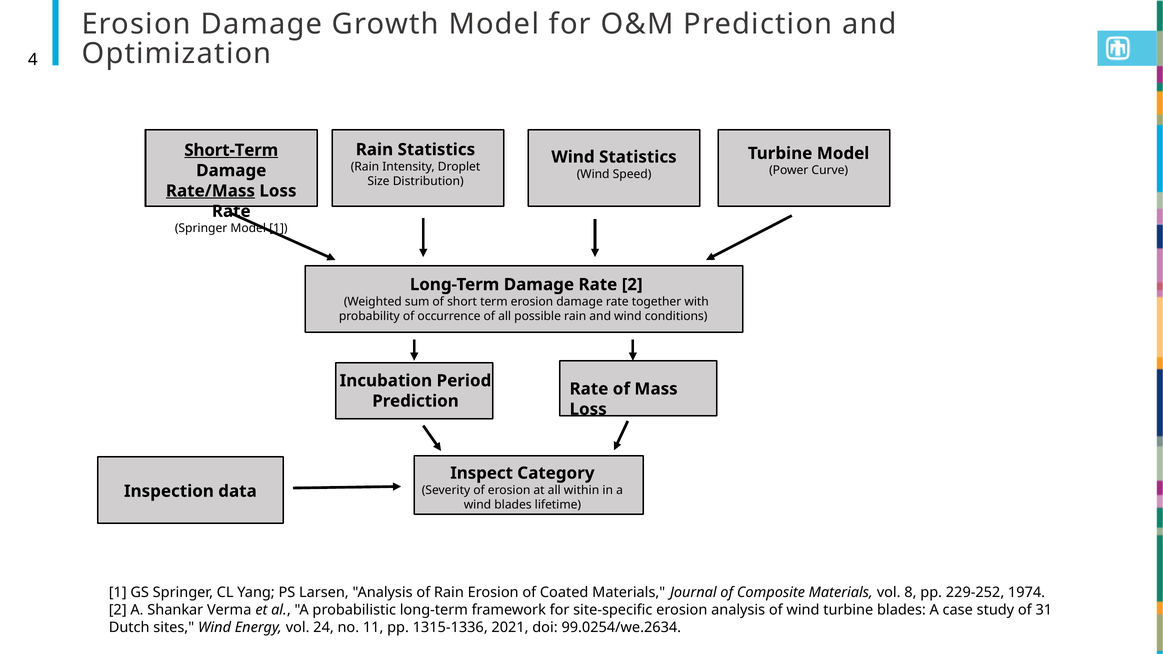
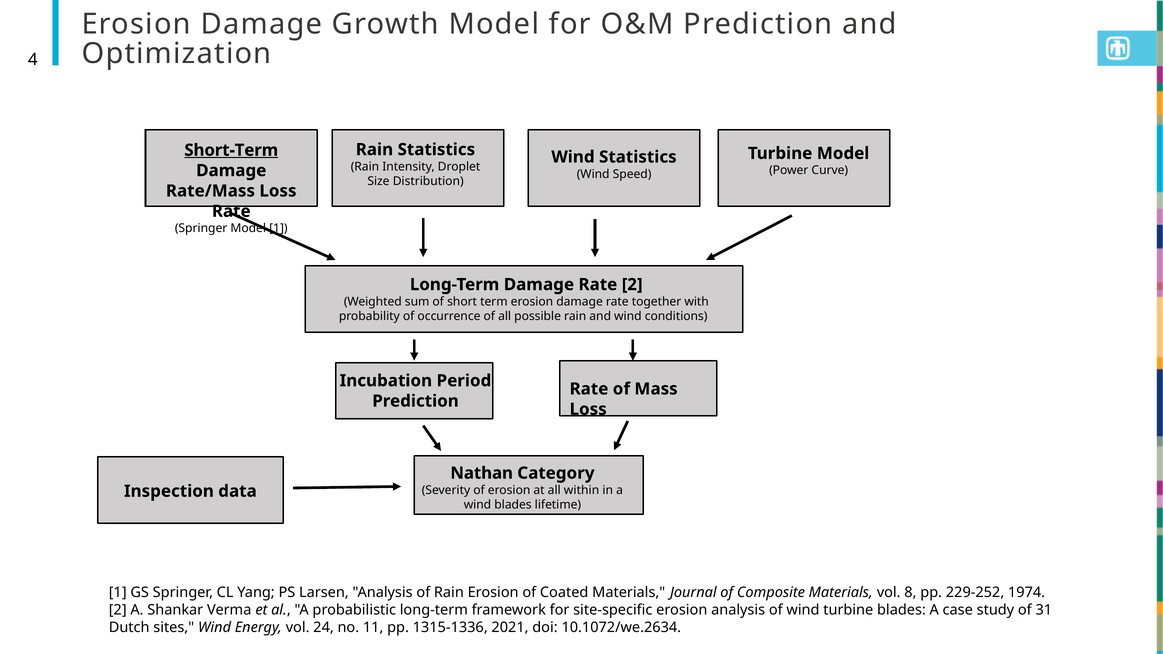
Rate/Mass underline: present -> none (210, 191)
Inspect: Inspect -> Nathan (482, 473)
99.0254/we.2634: 99.0254/we.2634 -> 10.1072/we.2634 (621, 627)
